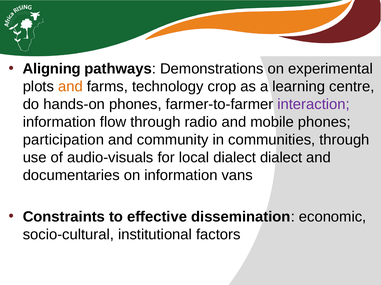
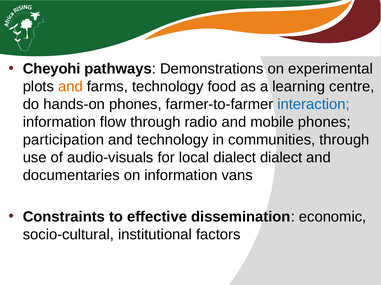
Aligning: Aligning -> Cheyohi (52, 69)
crop: crop -> food (222, 87)
interaction colour: purple -> blue (314, 105)
and community: community -> technology (173, 140)
